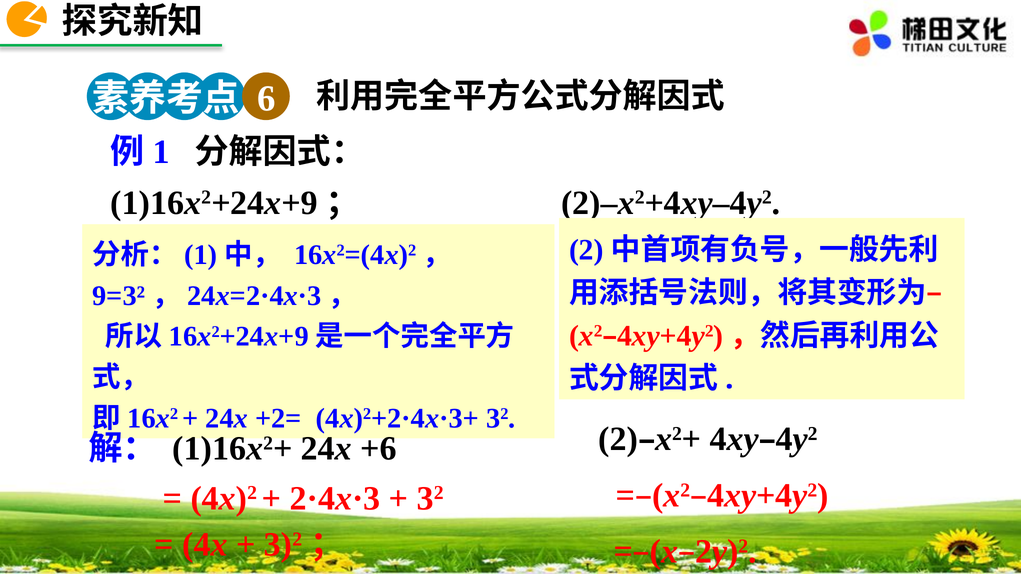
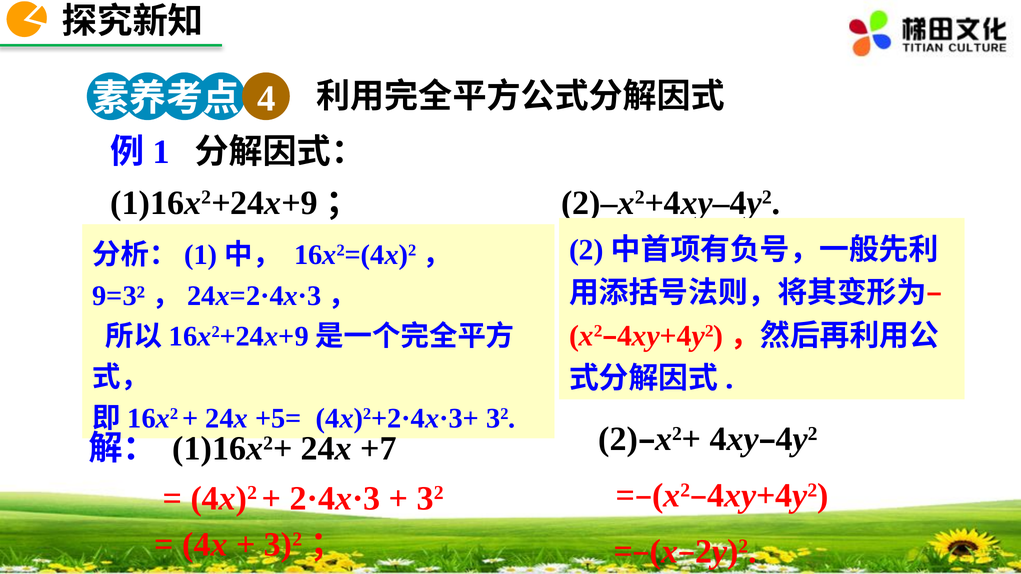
6: 6 -> 4 (266, 98)
+2=: +2= -> +5= (278, 418)
+6: +6 -> +7 (378, 449)
